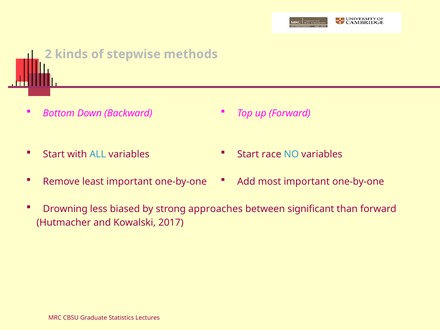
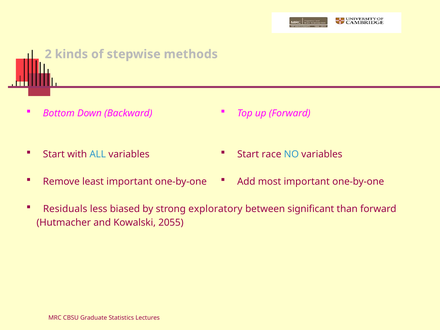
Drowning: Drowning -> Residuals (65, 209)
approaches: approaches -> exploratory (215, 209)
2017: 2017 -> 2055 (171, 223)
